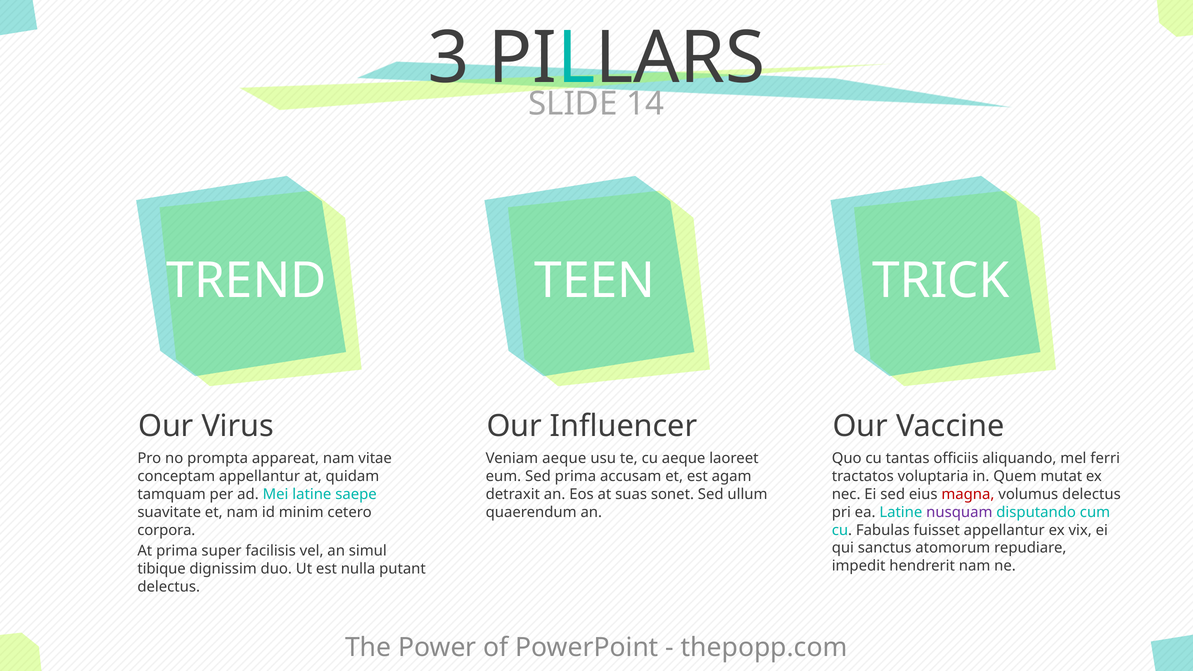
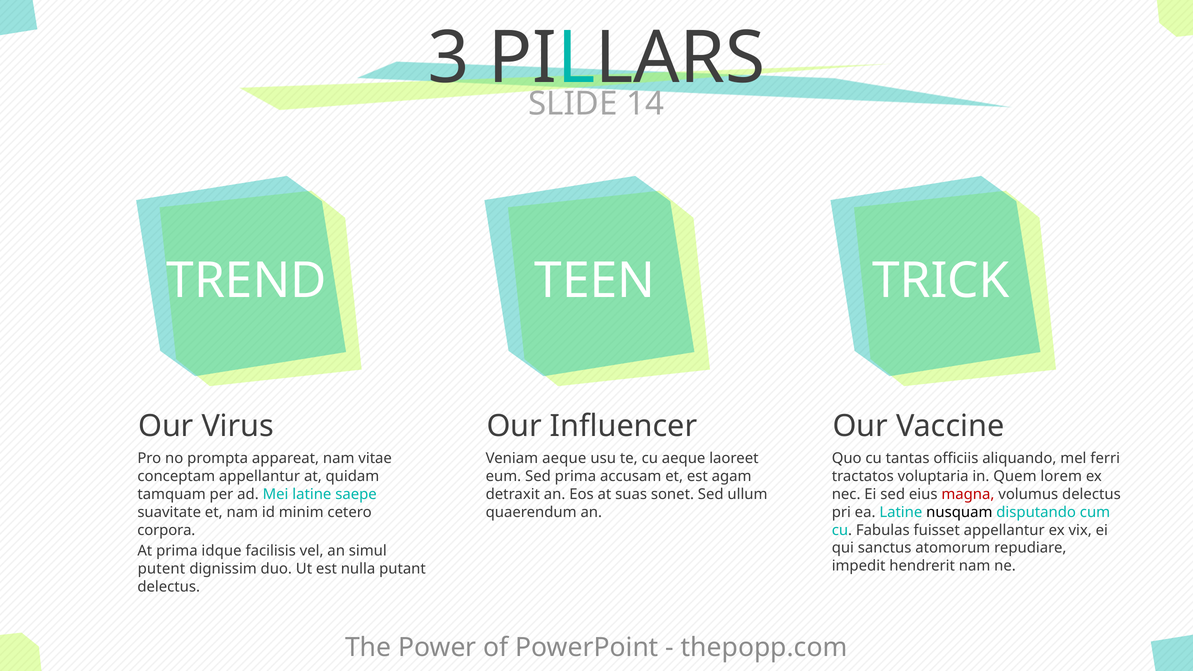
mutat: mutat -> lorem (1061, 477)
nusquam colour: purple -> black (959, 512)
super: super -> idque (222, 551)
tibique: tibique -> putent (161, 569)
